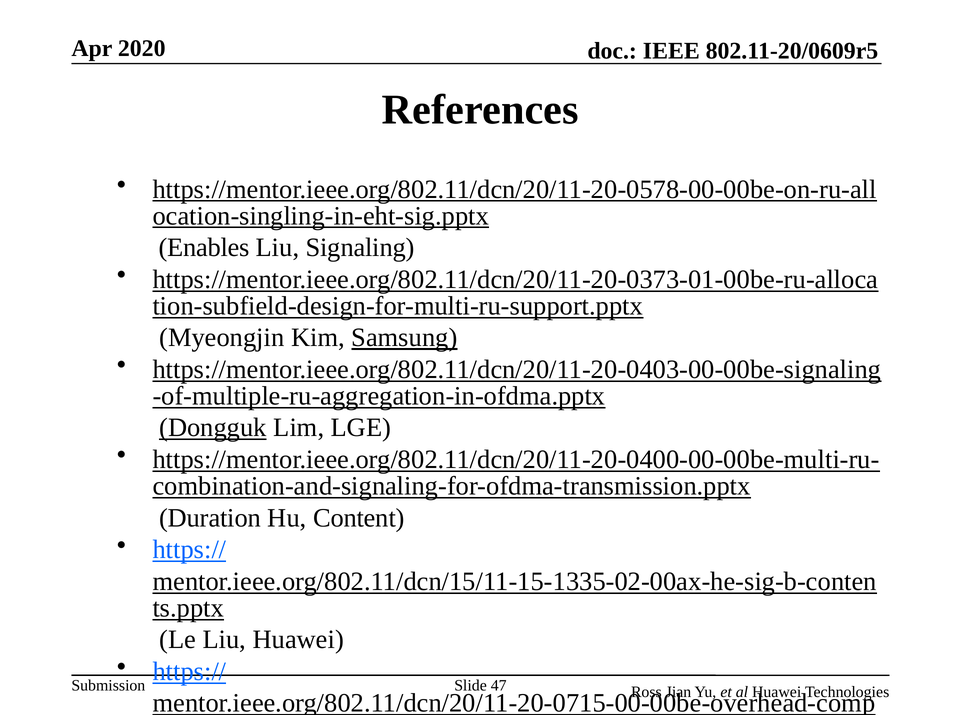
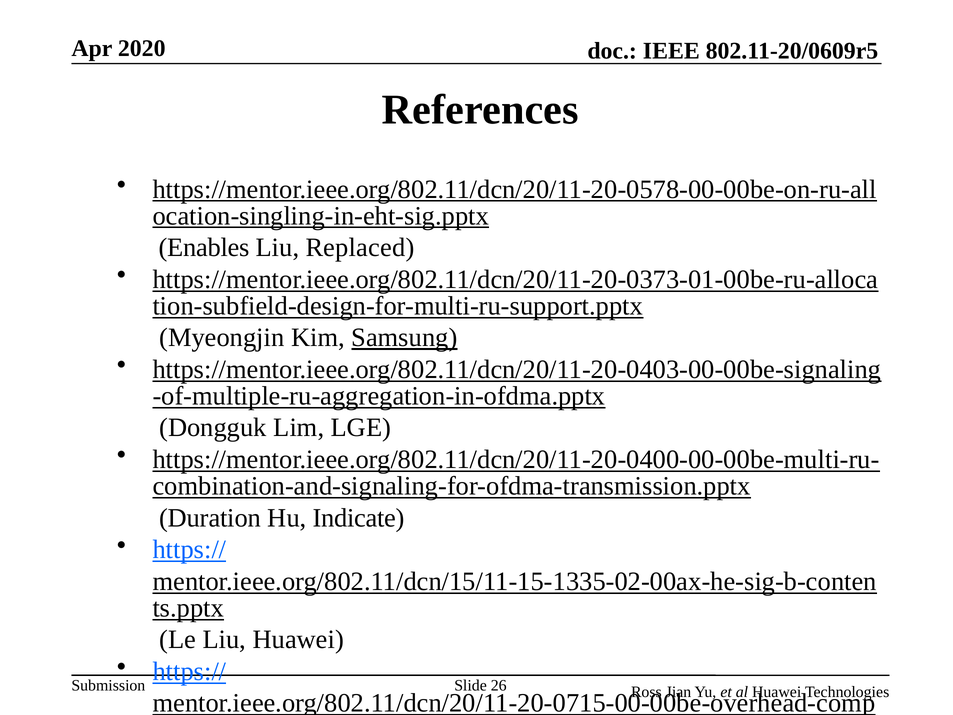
Signaling: Signaling -> Replaced (360, 247)
Dongguk underline: present -> none (213, 428)
Content: Content -> Indicate (359, 518)
47: 47 -> 26 (499, 685)
